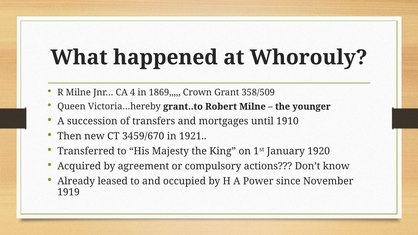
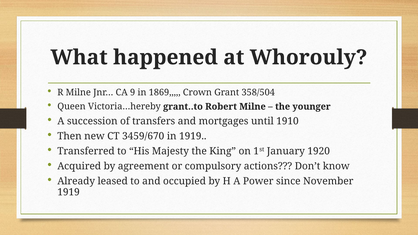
4: 4 -> 9 (133, 93)
358/509: 358/509 -> 358/504 (258, 93)
in 1921: 1921 -> 1919 (193, 136)
